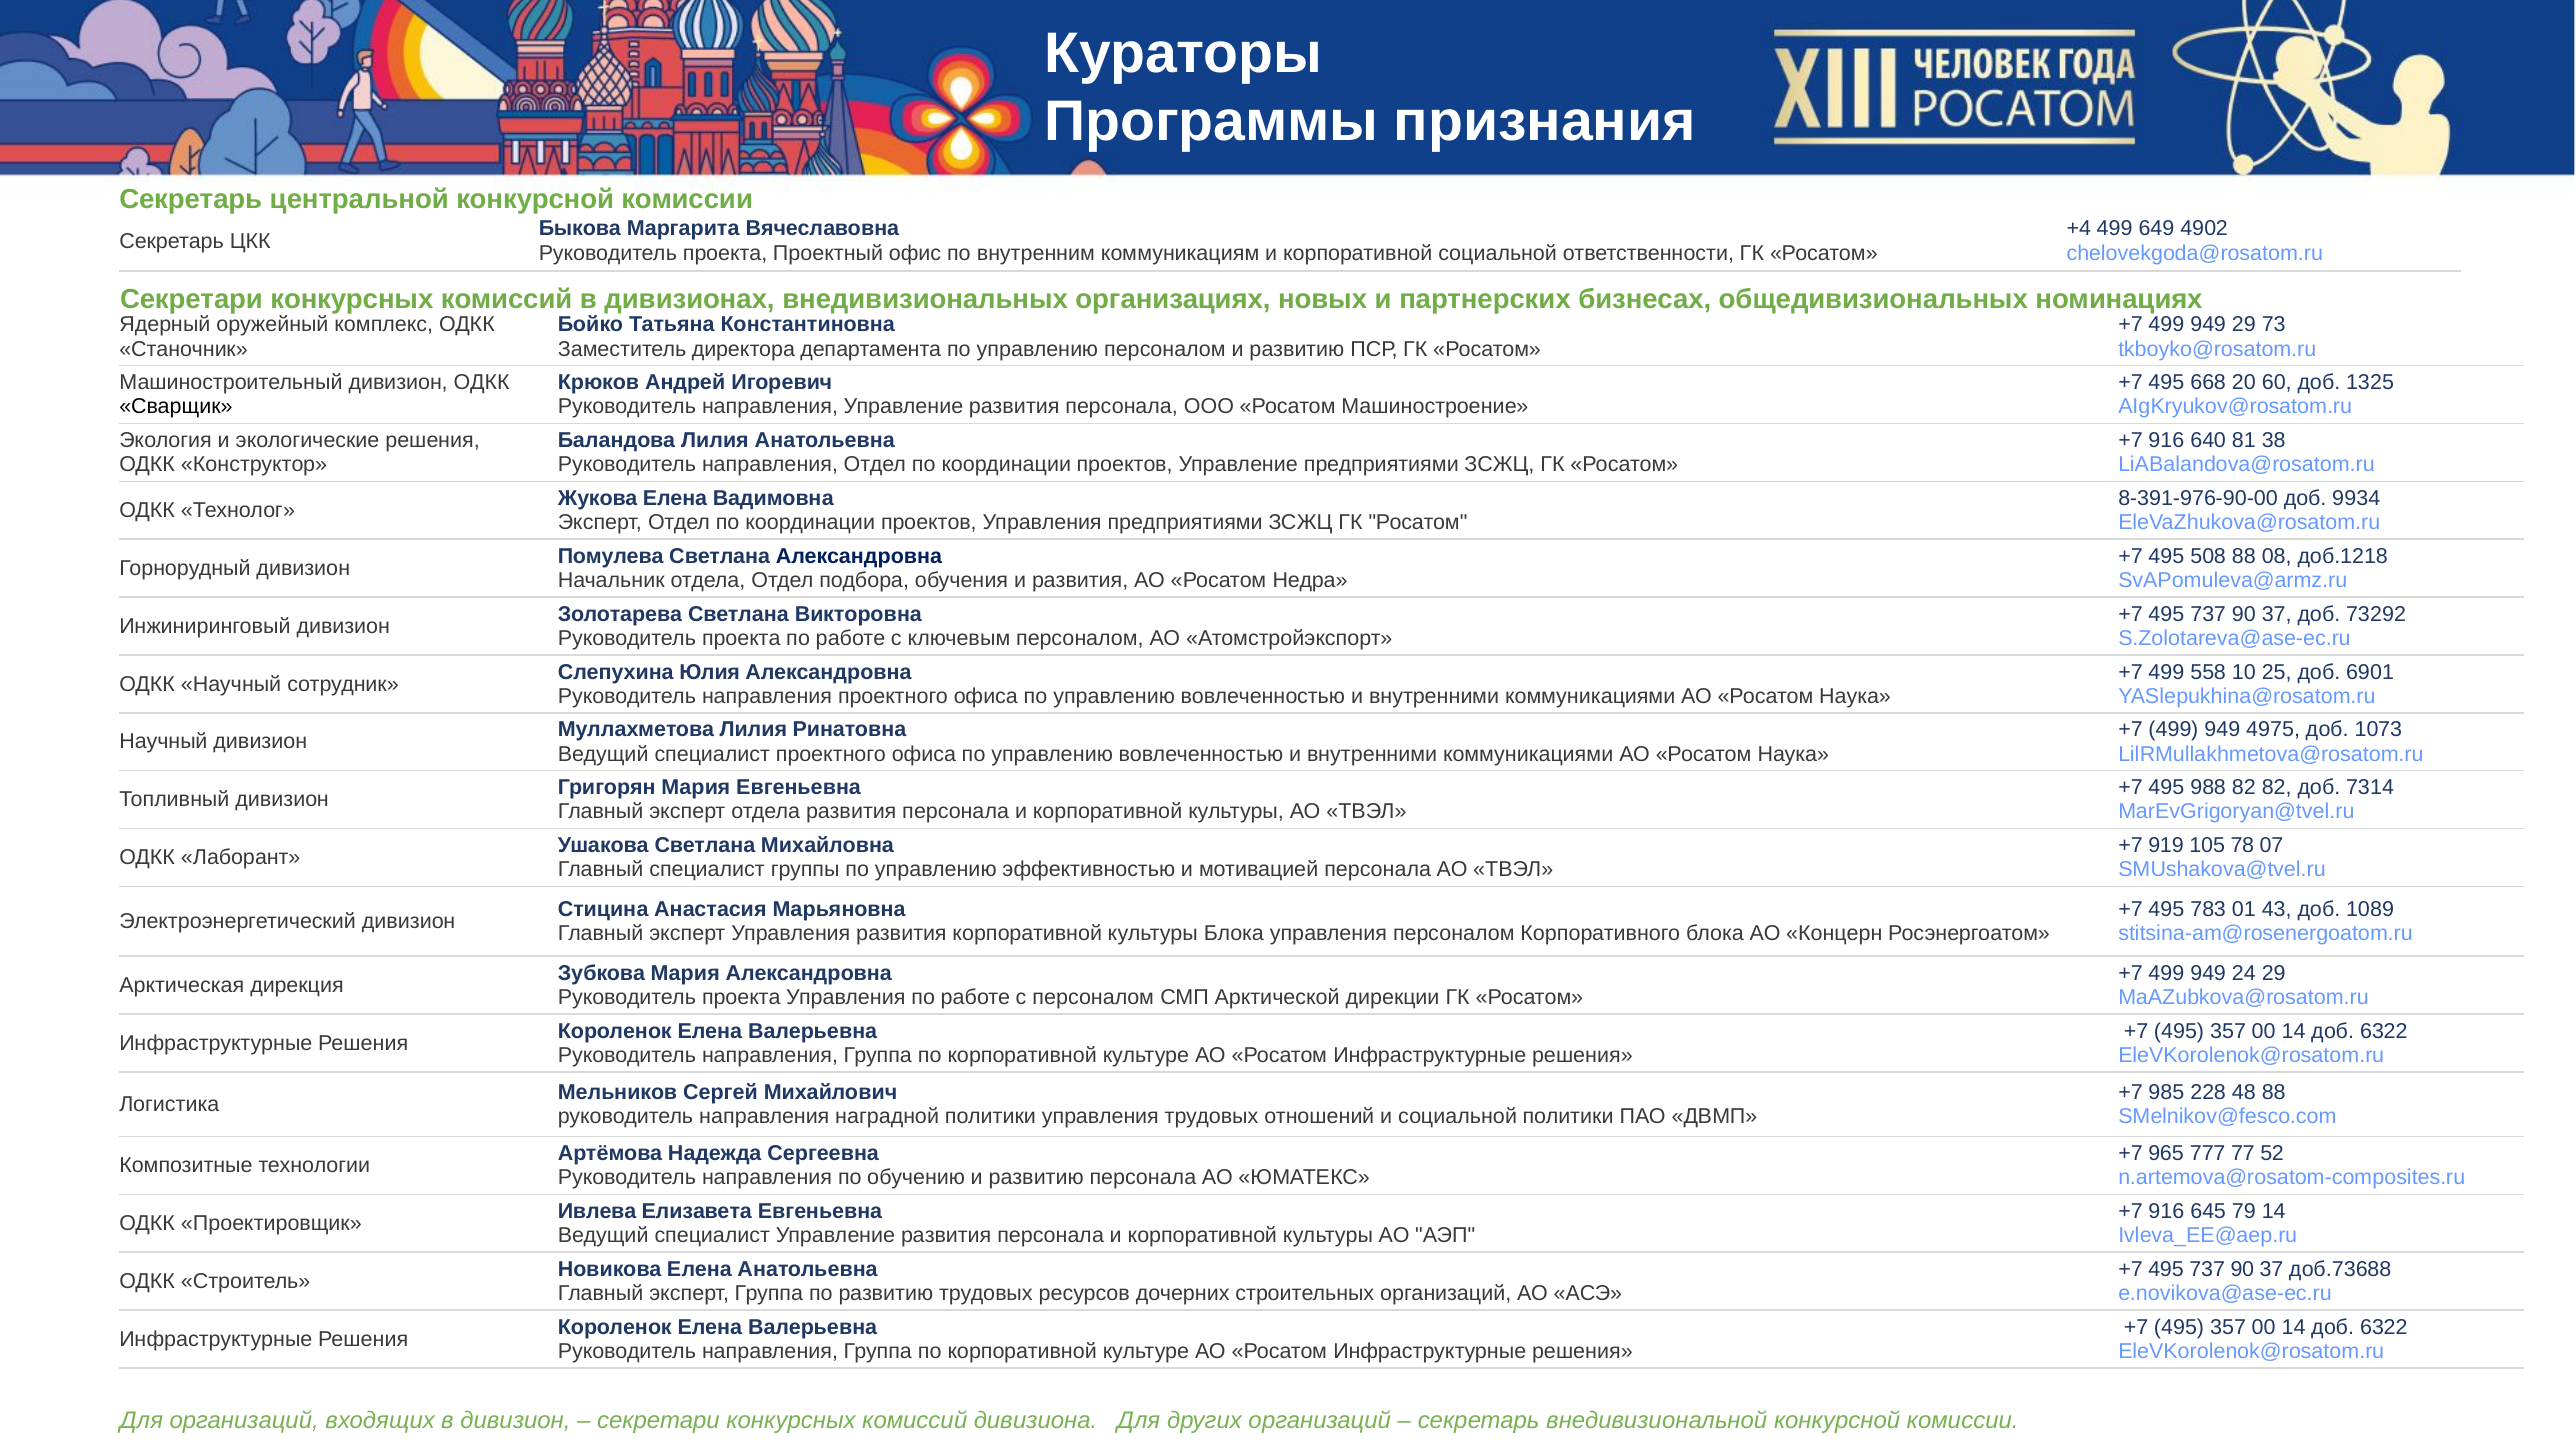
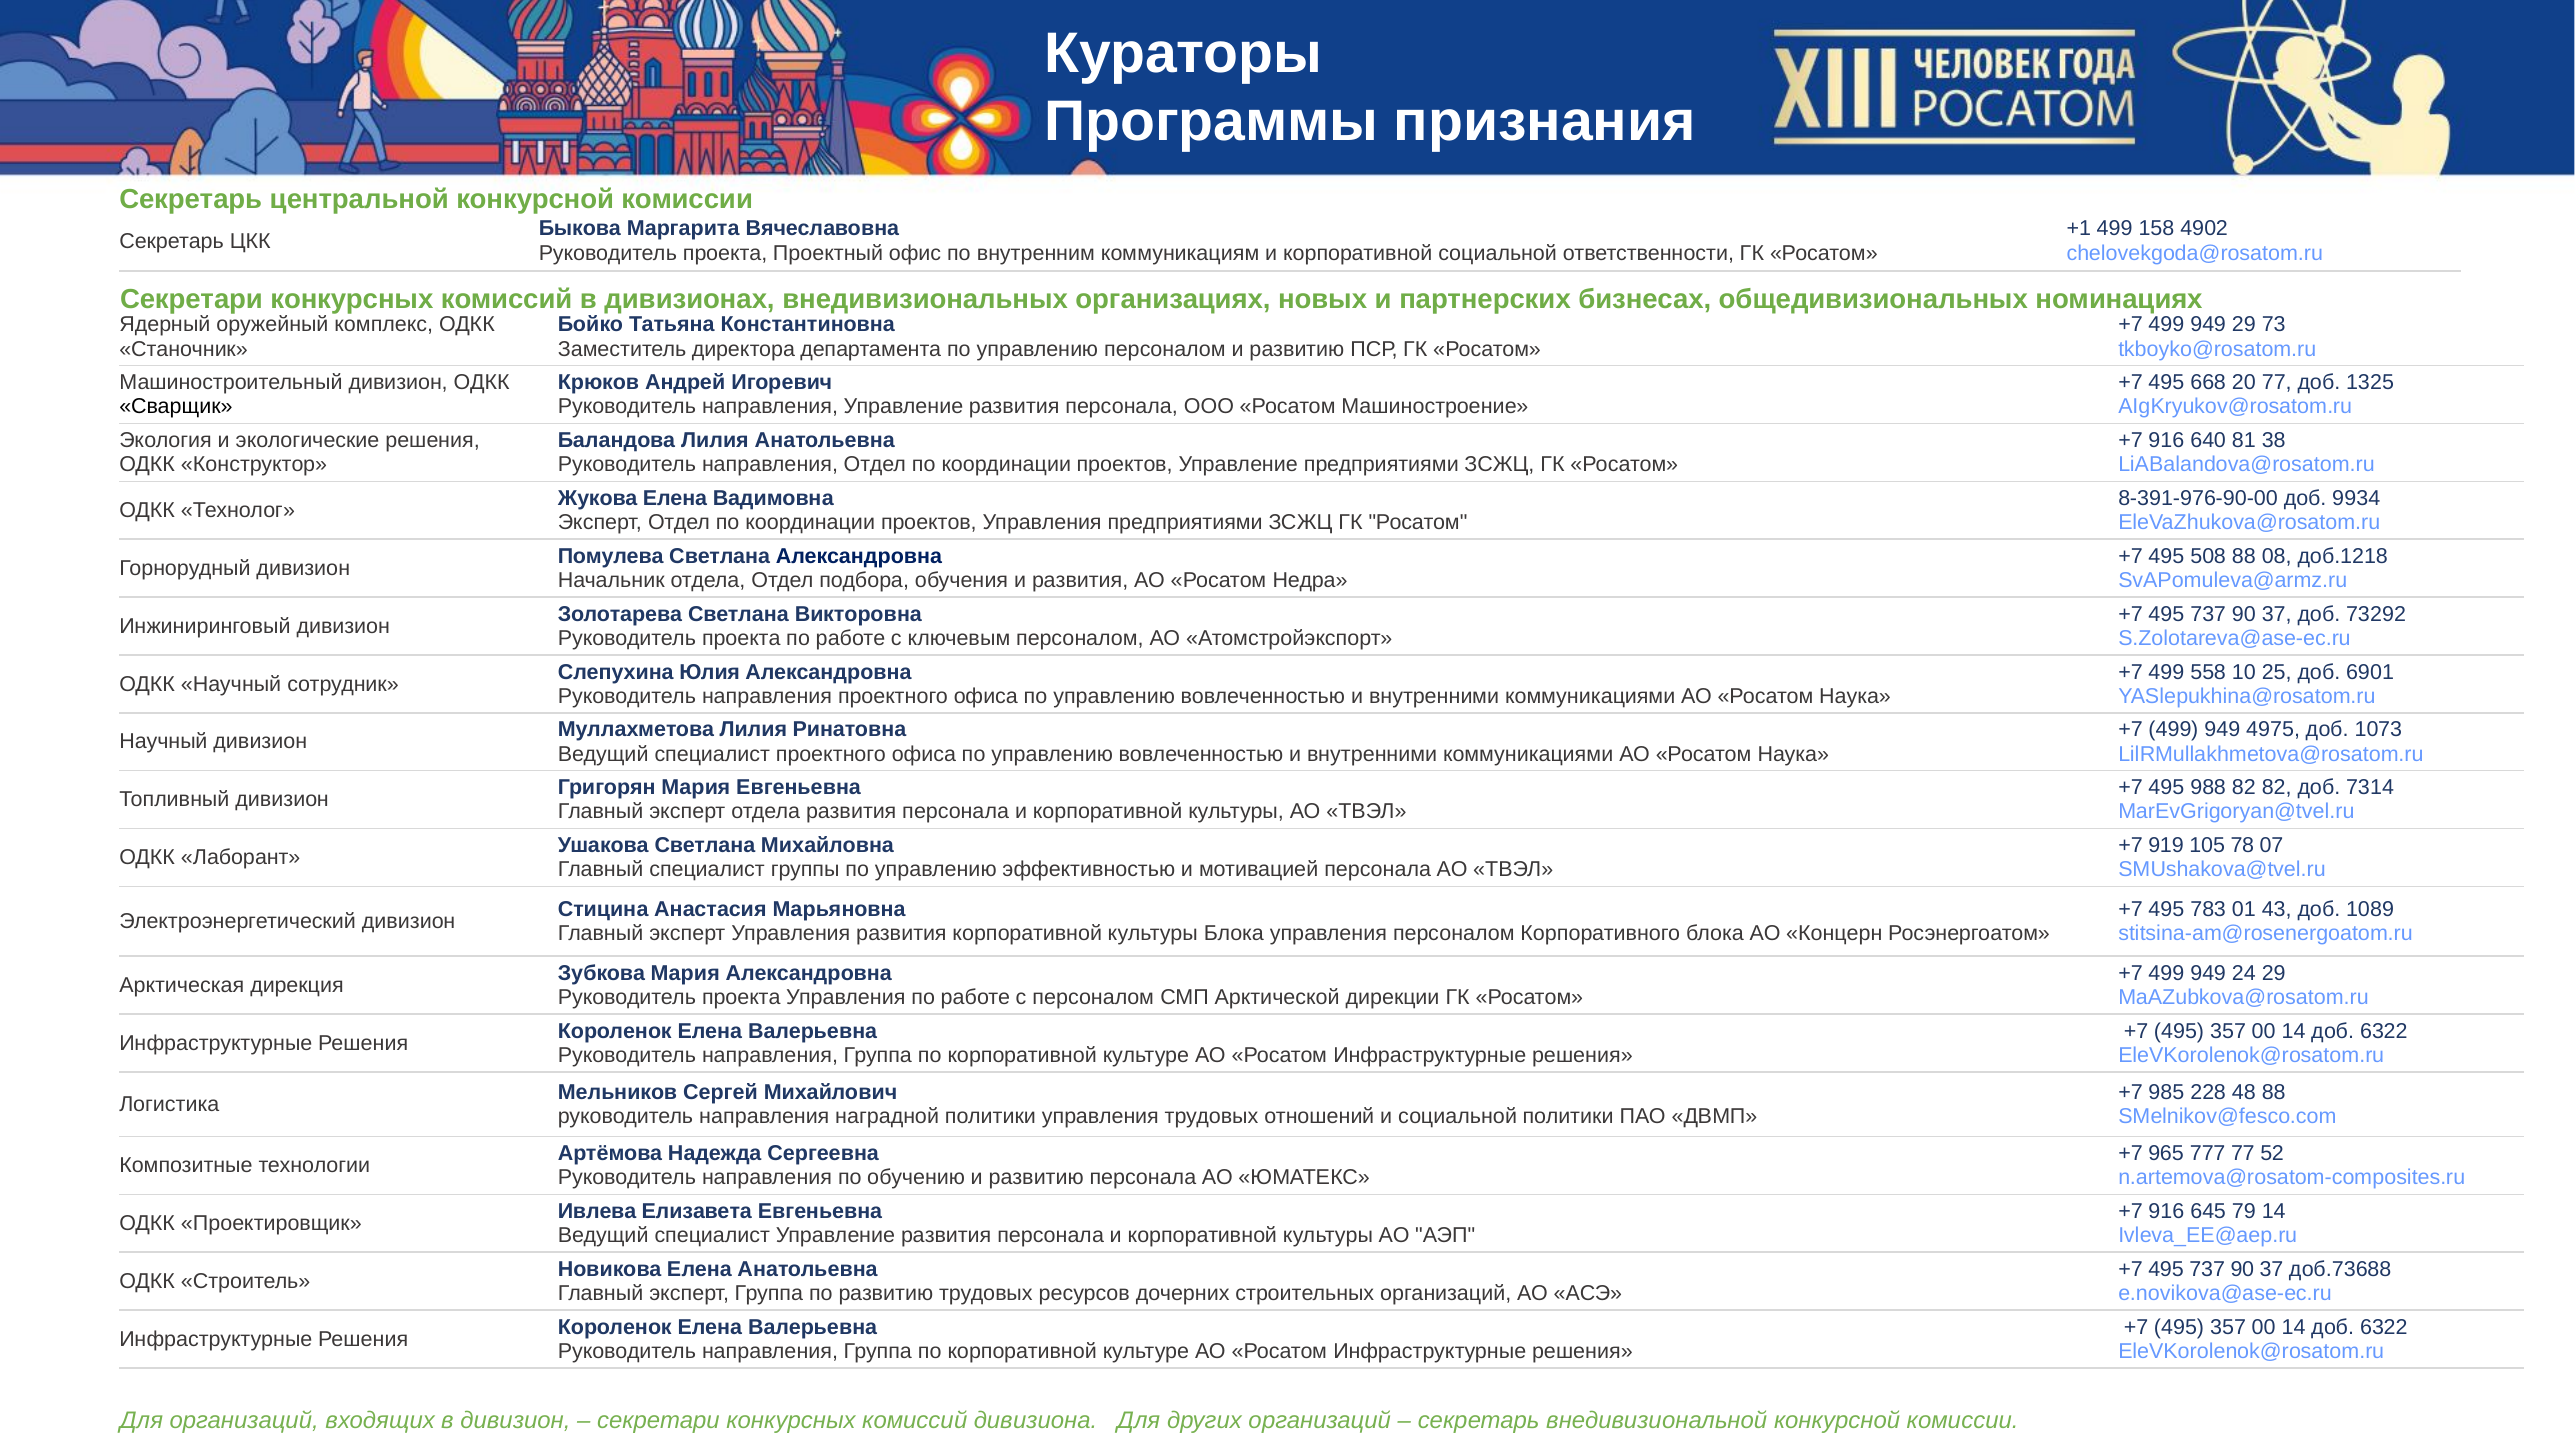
+4: +4 -> +1 (2079, 229)
649: 649 -> 158 (2156, 229)
20 60: 60 -> 77 (2277, 383)
